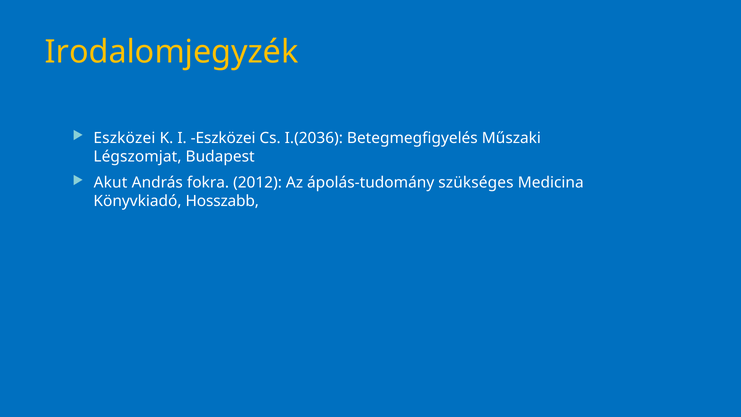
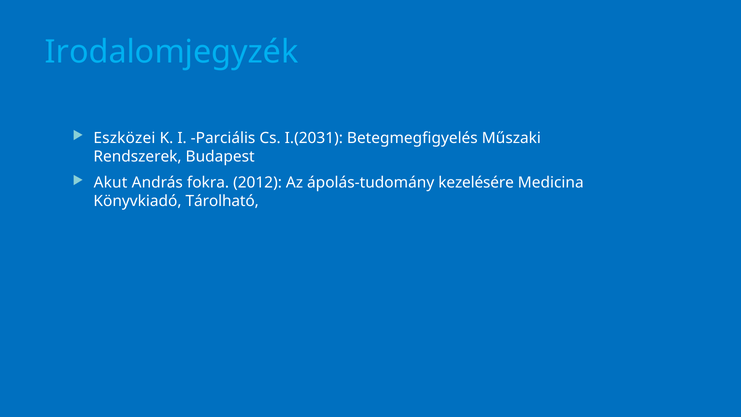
Irodalomjegyzék colour: yellow -> light blue (172, 52)
I Eszközei: Eszközei -> Parciális (223, 138)
I.(2036: I.(2036 -> I.(2031 (314, 138)
Légszomjat: Légszomjat -> Rendszerek (138, 156)
szükséges: szükséges -> kezelésére (476, 183)
Hosszabb: Hosszabb -> Tárolható (222, 201)
